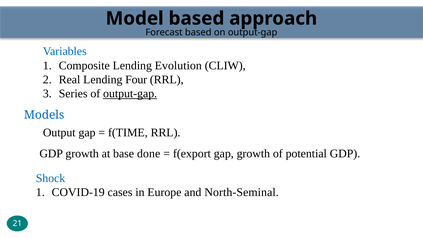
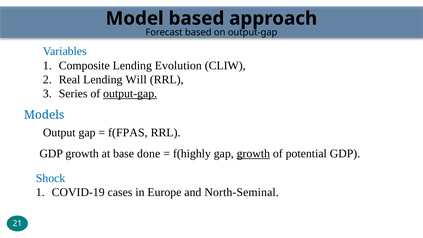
Four: Four -> Will (136, 80)
f(TIME: f(TIME -> f(FPAS (128, 133)
f(export: f(export -> f(highly (192, 154)
growth underline: none -> present (253, 154)
